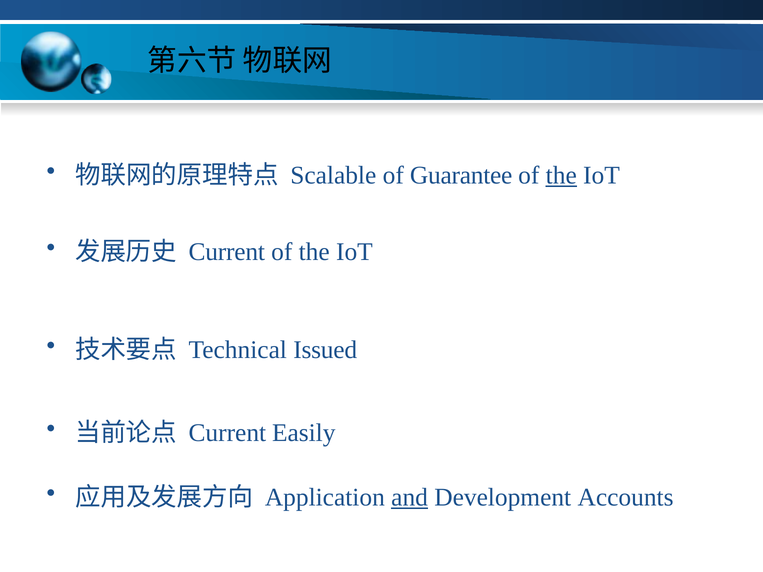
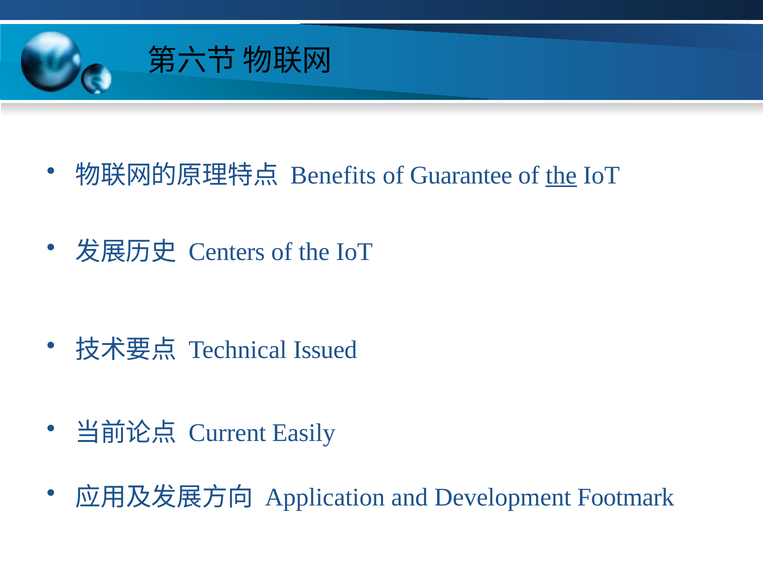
Scalable: Scalable -> Benefits (333, 175)
Current: Current -> Centers (227, 252)
and underline: present -> none (410, 498)
Accounts: Accounts -> Footmark (626, 498)
